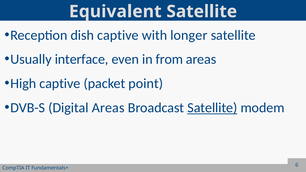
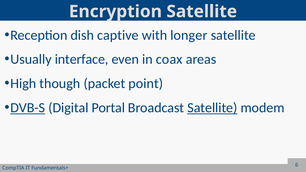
Equivalent: Equivalent -> Encryption (115, 12)
from: from -> coax (169, 59)
High captive: captive -> though (60, 84)
DVB-S underline: none -> present (28, 108)
Digital Areas: Areas -> Portal (108, 108)
